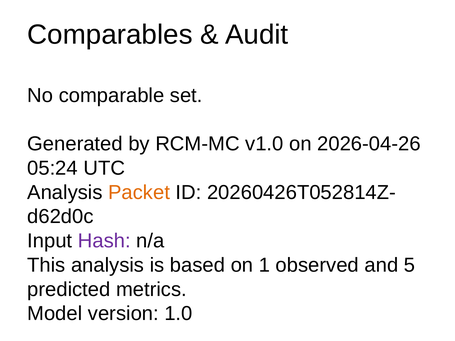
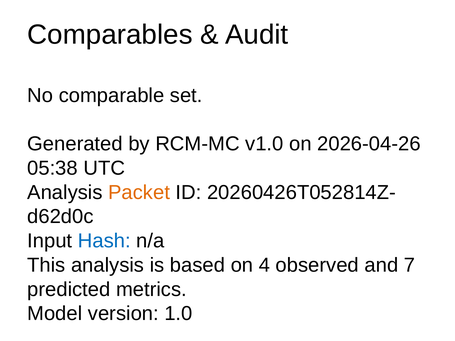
05:24: 05:24 -> 05:38 (53, 168)
Hash colour: purple -> blue (104, 241)
1: 1 -> 4 (264, 265)
5: 5 -> 7 (410, 265)
